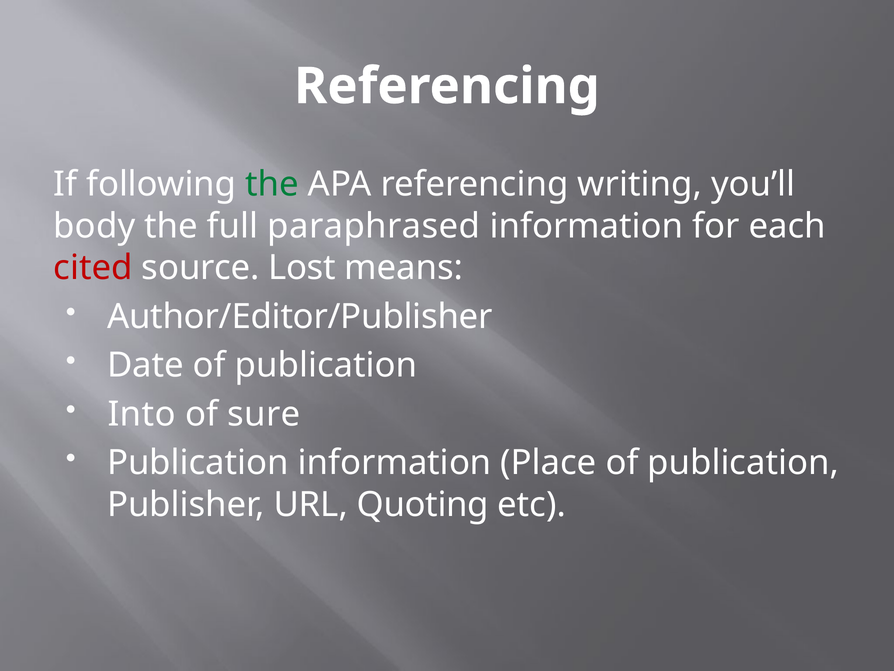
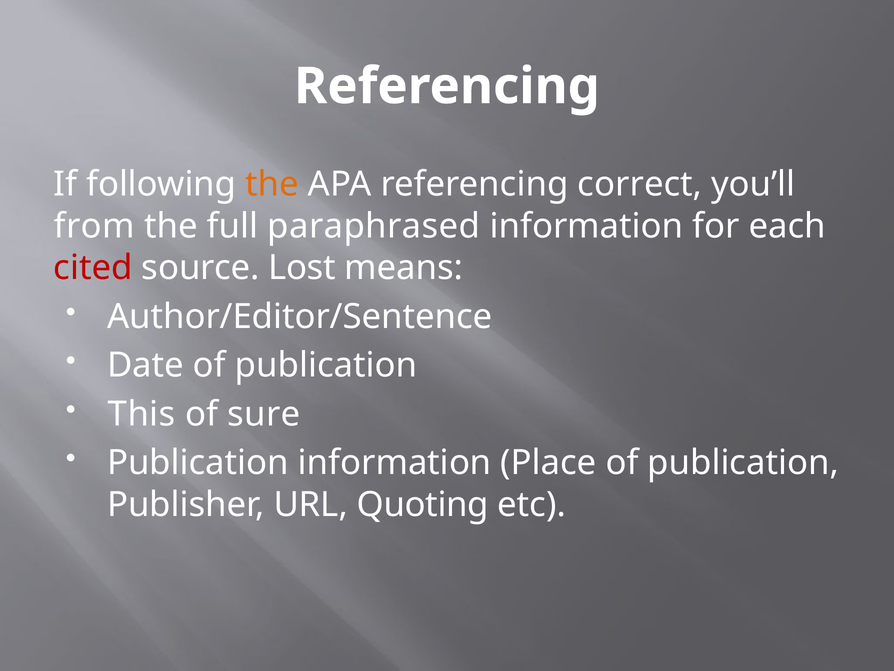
the colour: green -> orange (272, 184)
writing: writing -> correct (640, 184)
body: body -> from (94, 226)
Author/Editor/Publisher: Author/Editor/Publisher -> Author/Editor/Sentence (300, 316)
Into: Into -> This (142, 414)
